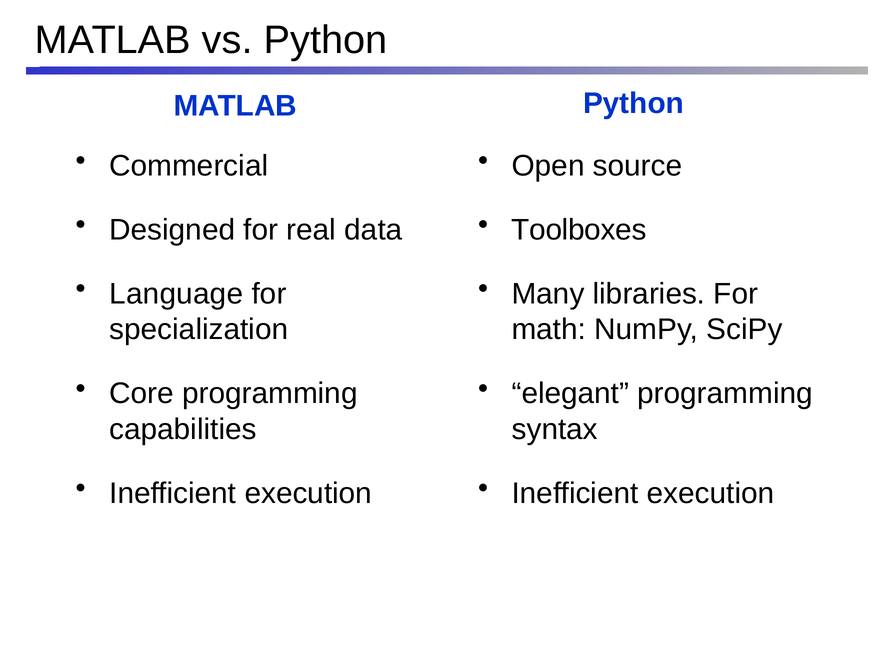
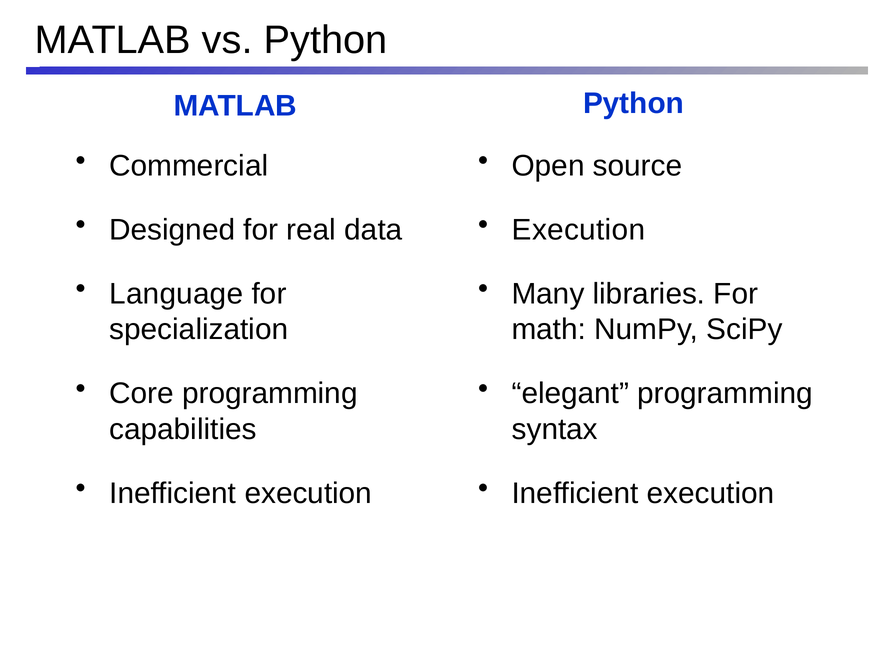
Toolboxes: Toolboxes -> Execution (579, 230)
